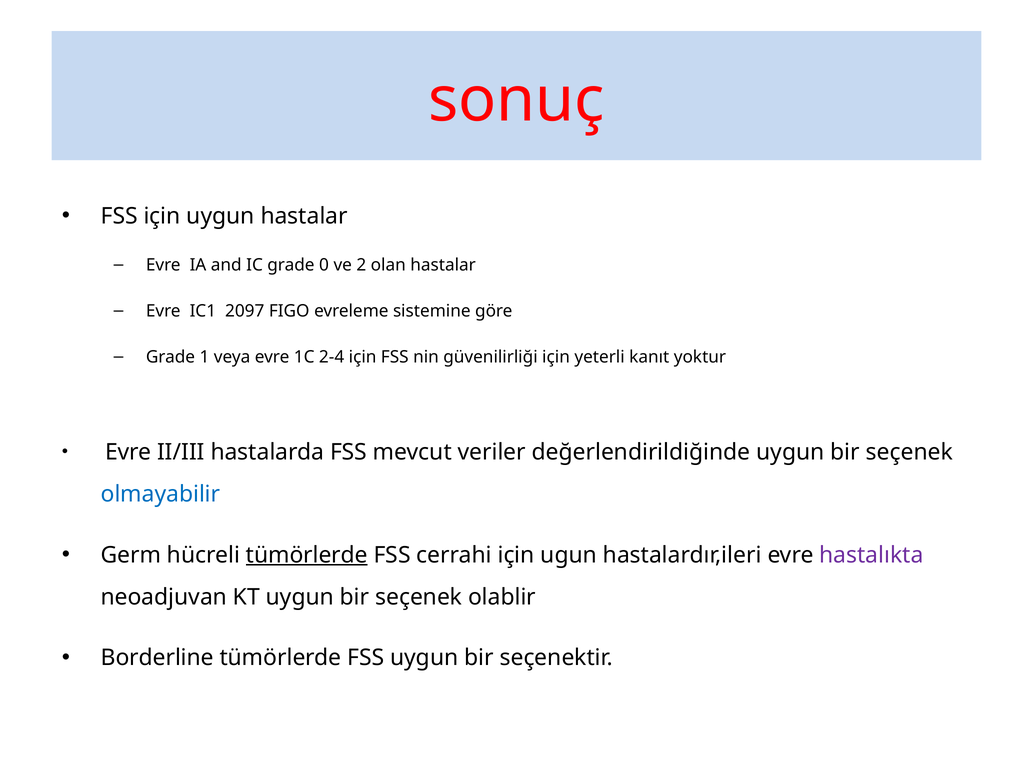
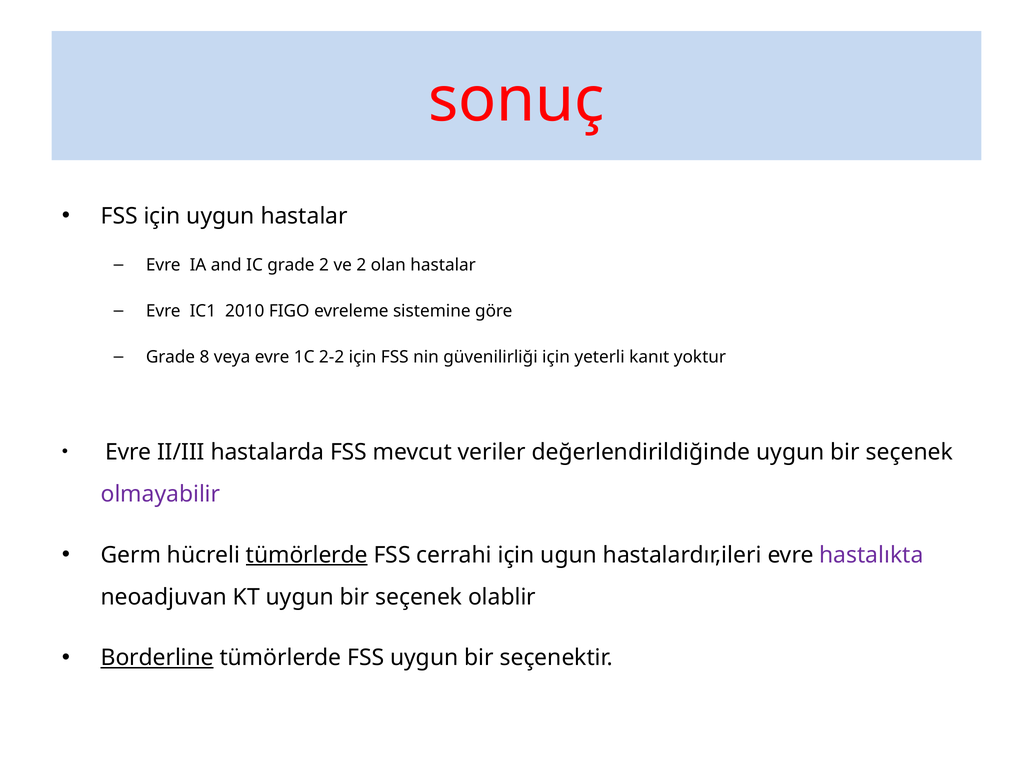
grade 0: 0 -> 2 (324, 265)
2097: 2097 -> 2010 (245, 311)
1: 1 -> 8 (205, 357)
2-4: 2-4 -> 2-2 (332, 357)
olmayabilir colour: blue -> purple (161, 494)
Borderline underline: none -> present (157, 658)
